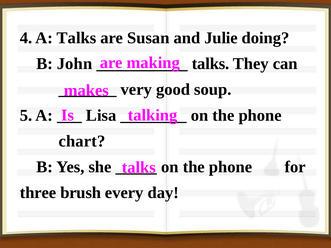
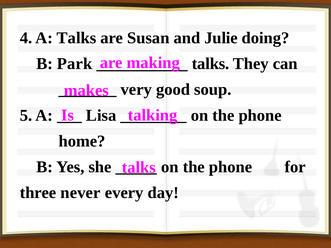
John: John -> Park (75, 64)
chart: chart -> home (82, 141)
brush: brush -> never (80, 193)
